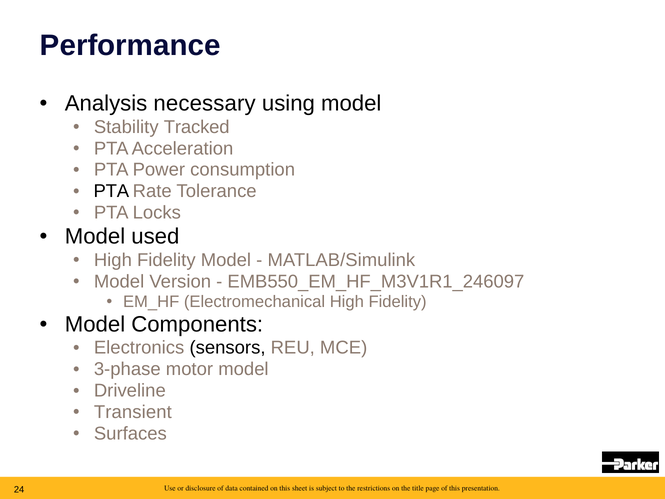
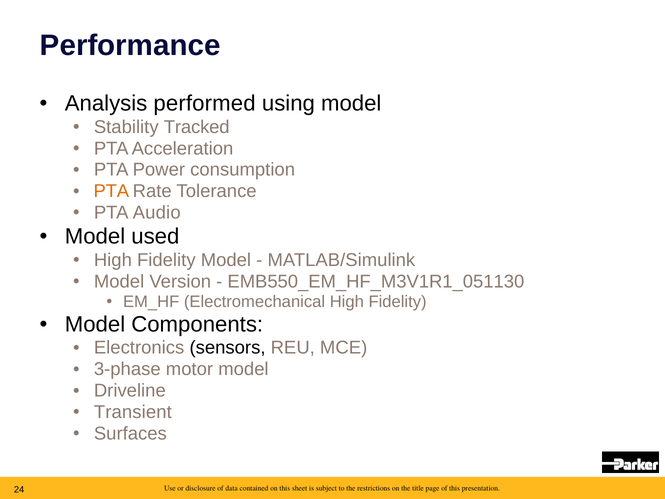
necessary: necessary -> performed (205, 104)
PTA colour: black -> orange (111, 191)
Locks: Locks -> Audio (157, 213)
EMB550_EM_HF_M3V1R1_246097: EMB550_EM_HF_M3V1R1_246097 -> EMB550_EM_HF_M3V1R1_051130 (376, 281)
